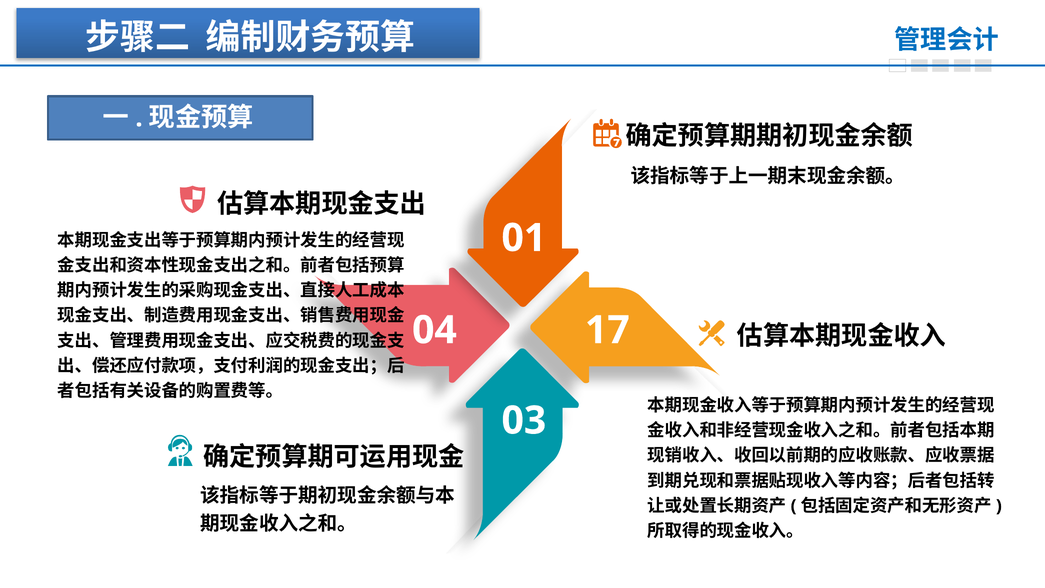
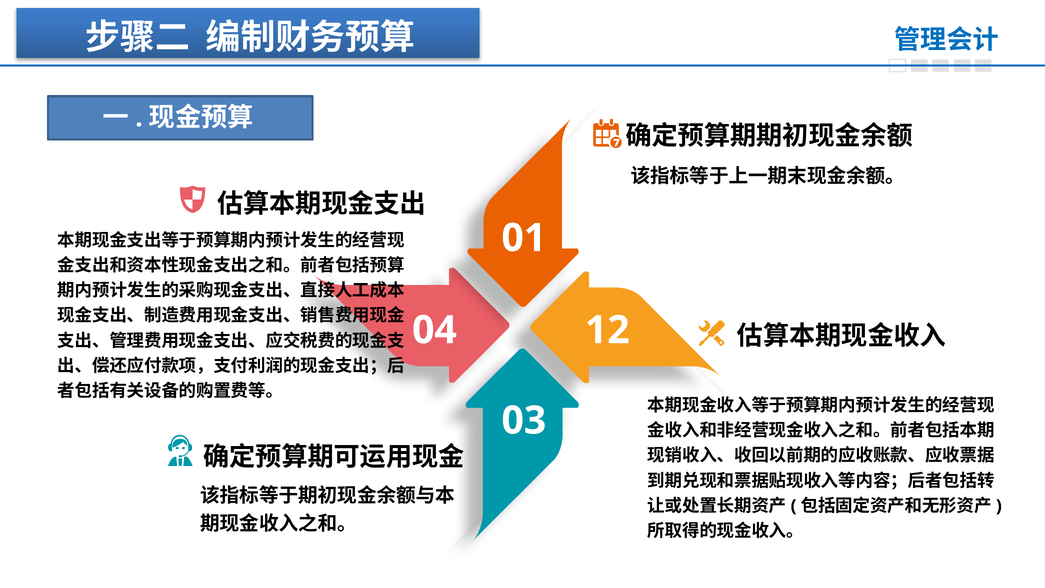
17: 17 -> 12 (607, 330)
